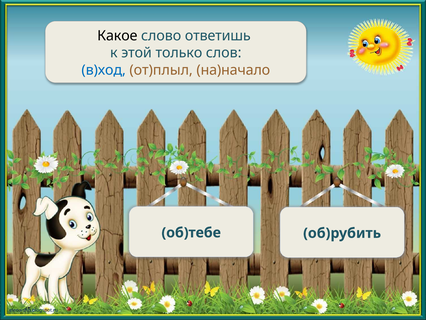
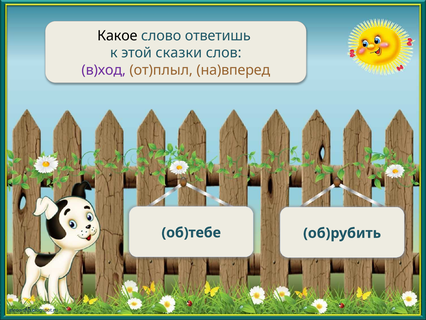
только: только -> сказки (179, 53)
в)ход colour: blue -> purple (104, 70)
на)начало: на)начало -> на)вперед (233, 70)
